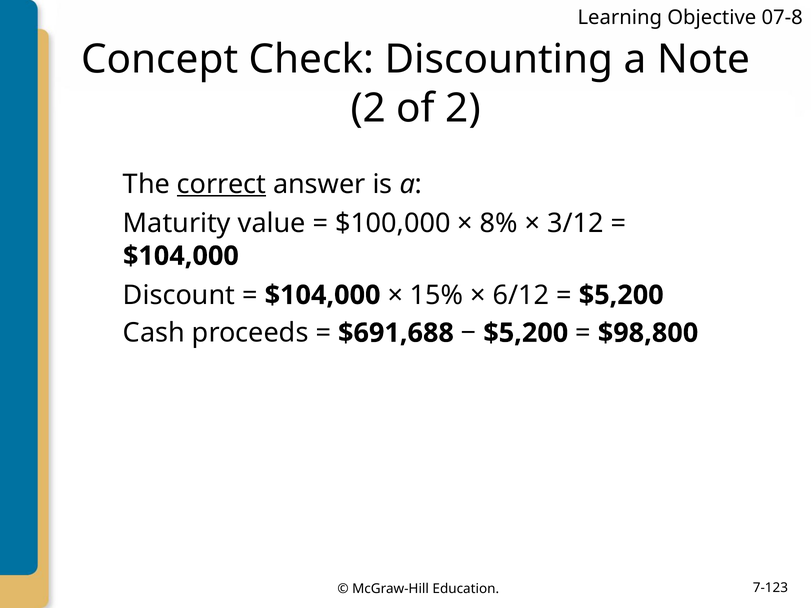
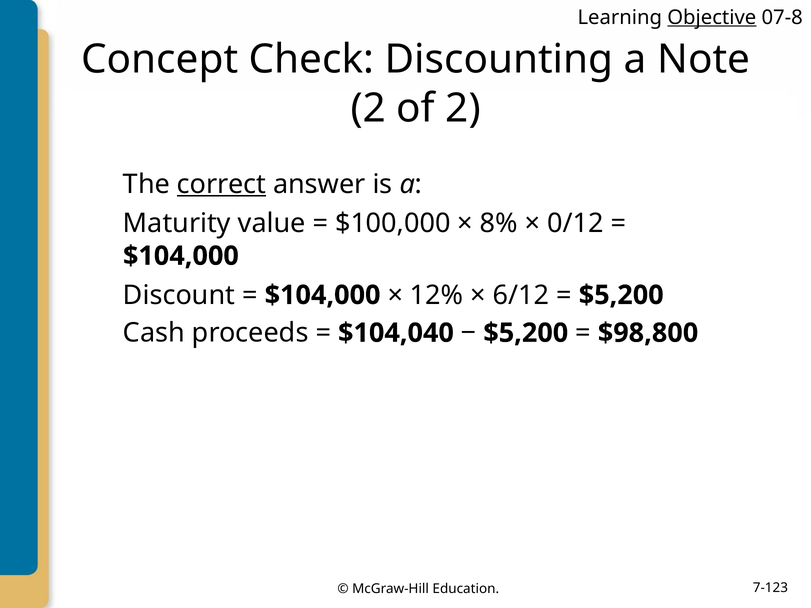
Objective underline: none -> present (712, 17)
3/12: 3/12 -> 0/12 (576, 224)
15%: 15% -> 12% (437, 295)
$691,688: $691,688 -> $104,040 (396, 333)
